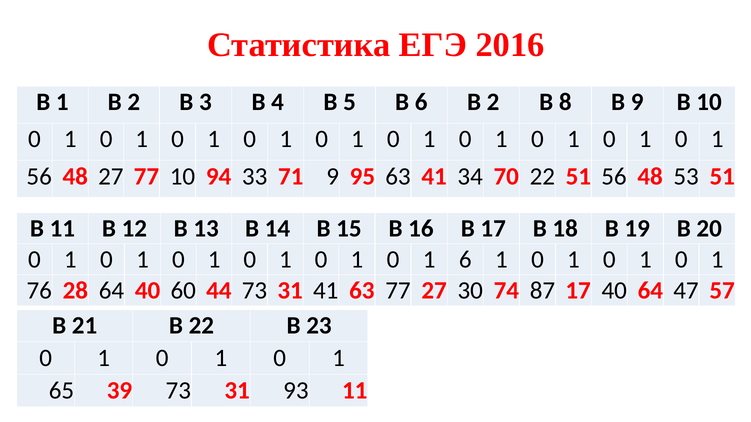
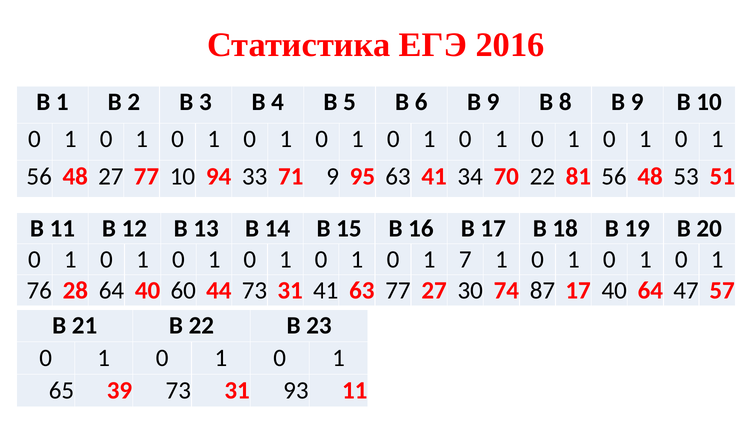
6 В 2: 2 -> 9 (493, 102)
22 51: 51 -> 81 (578, 177)
1 6: 6 -> 7 (465, 260)
